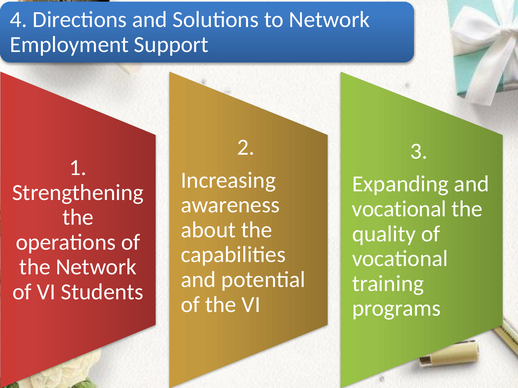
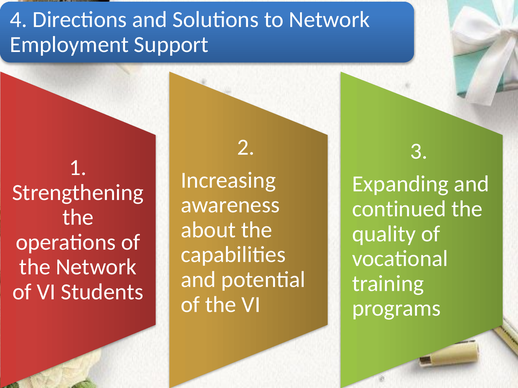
vocational: vocational -> continued (399, 209)
